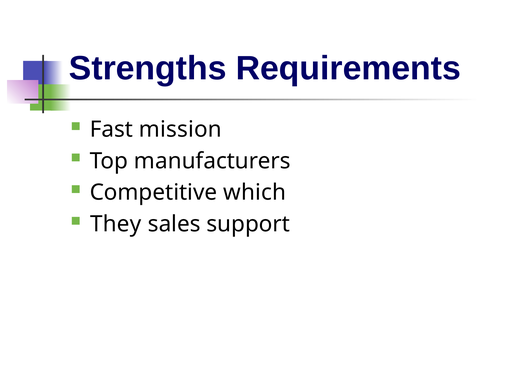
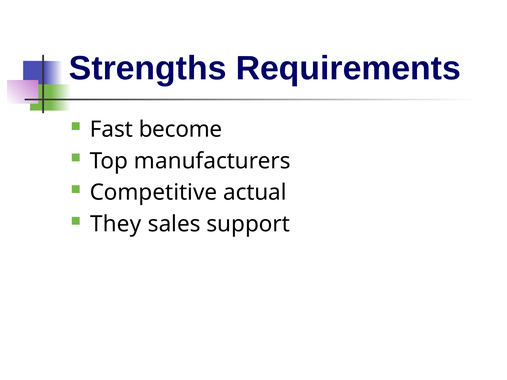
mission: mission -> become (181, 130)
which: which -> actual (255, 193)
